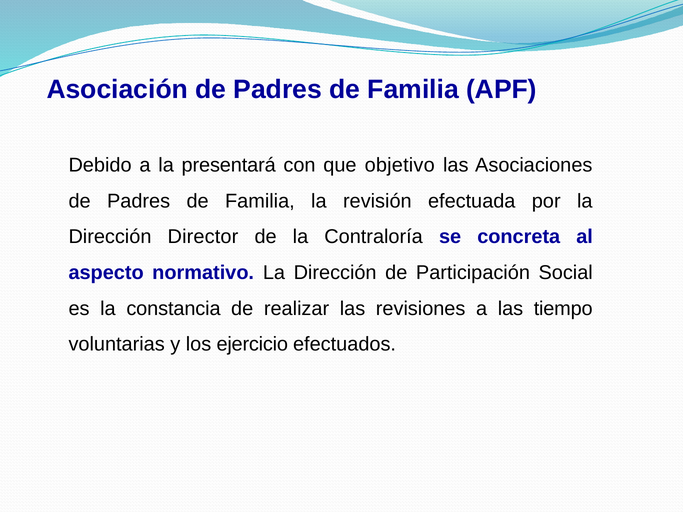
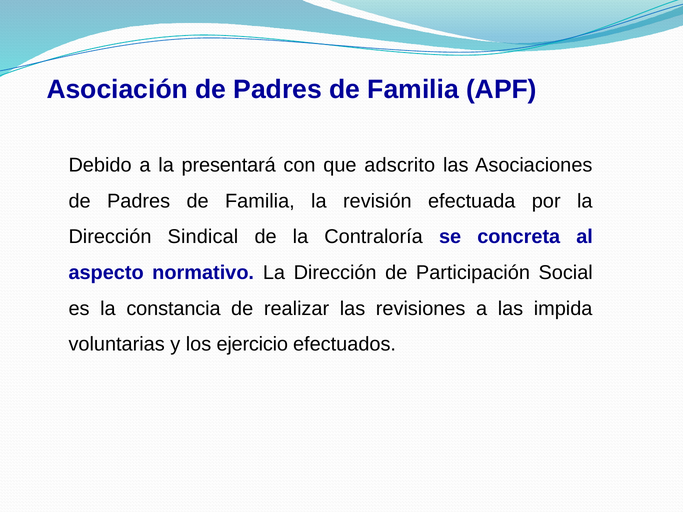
objetivo: objetivo -> adscrito (400, 165)
Director: Director -> Sindical (203, 237)
tiempo: tiempo -> impida (563, 309)
